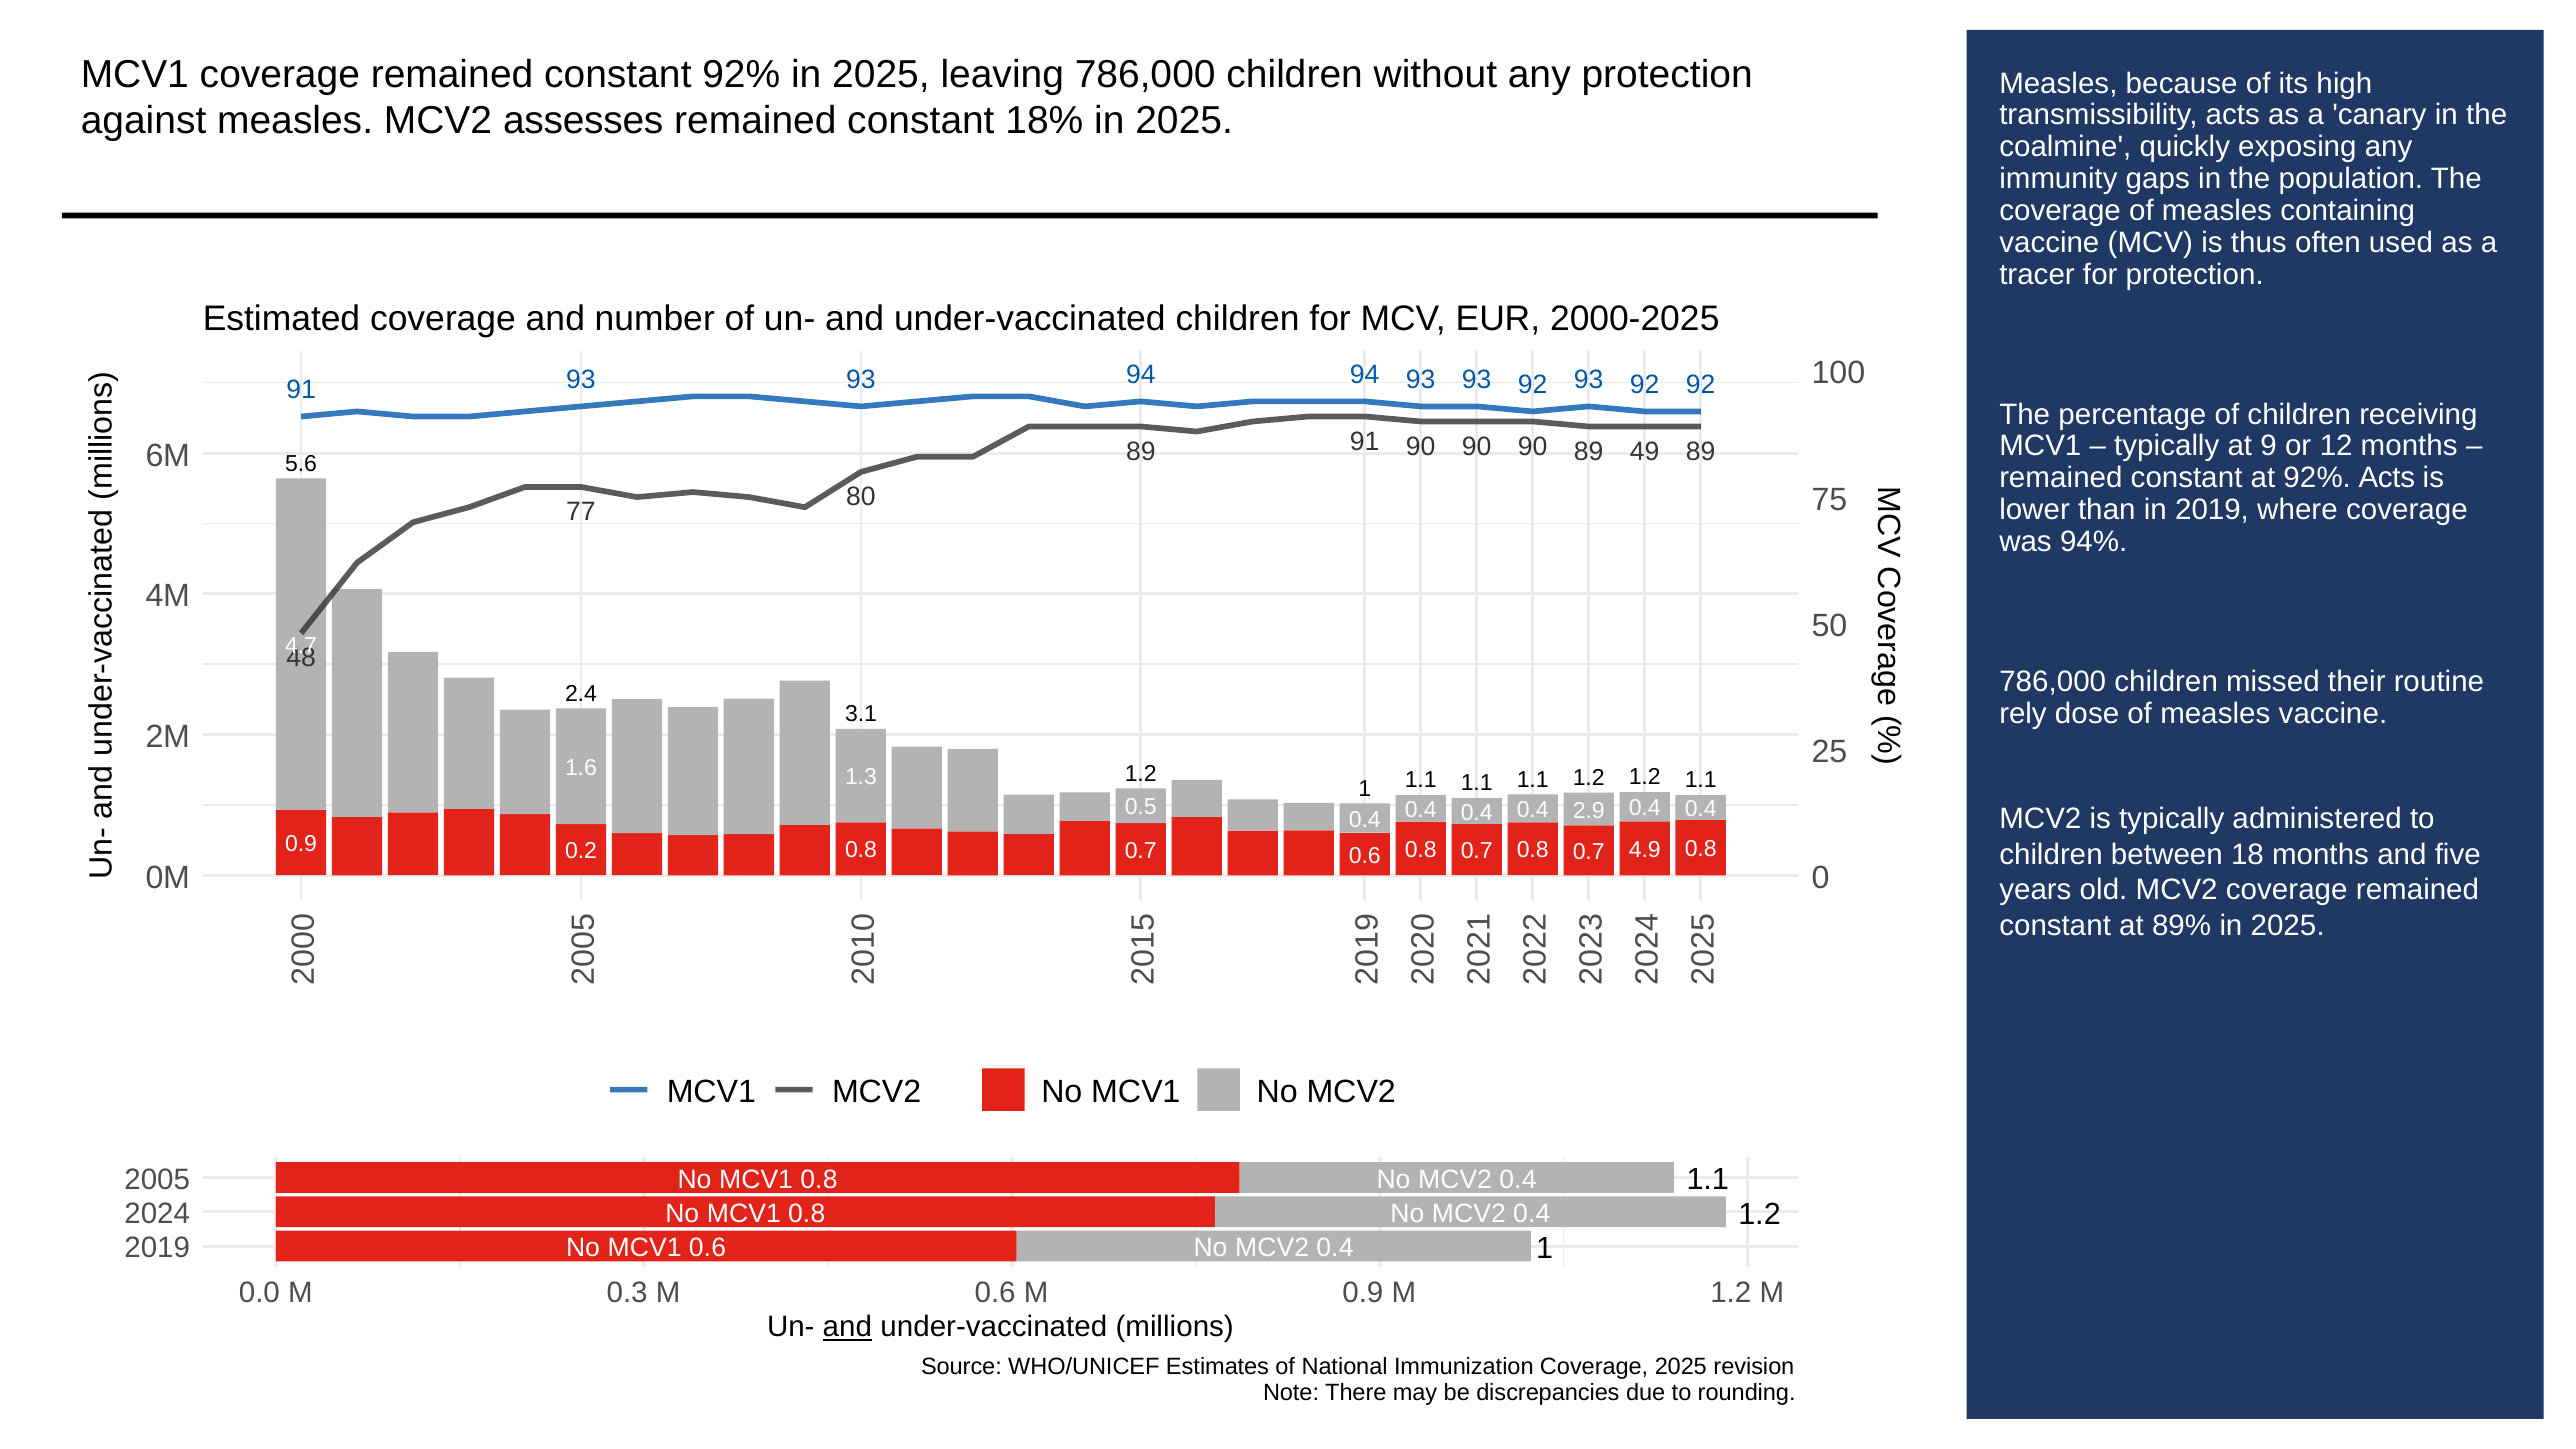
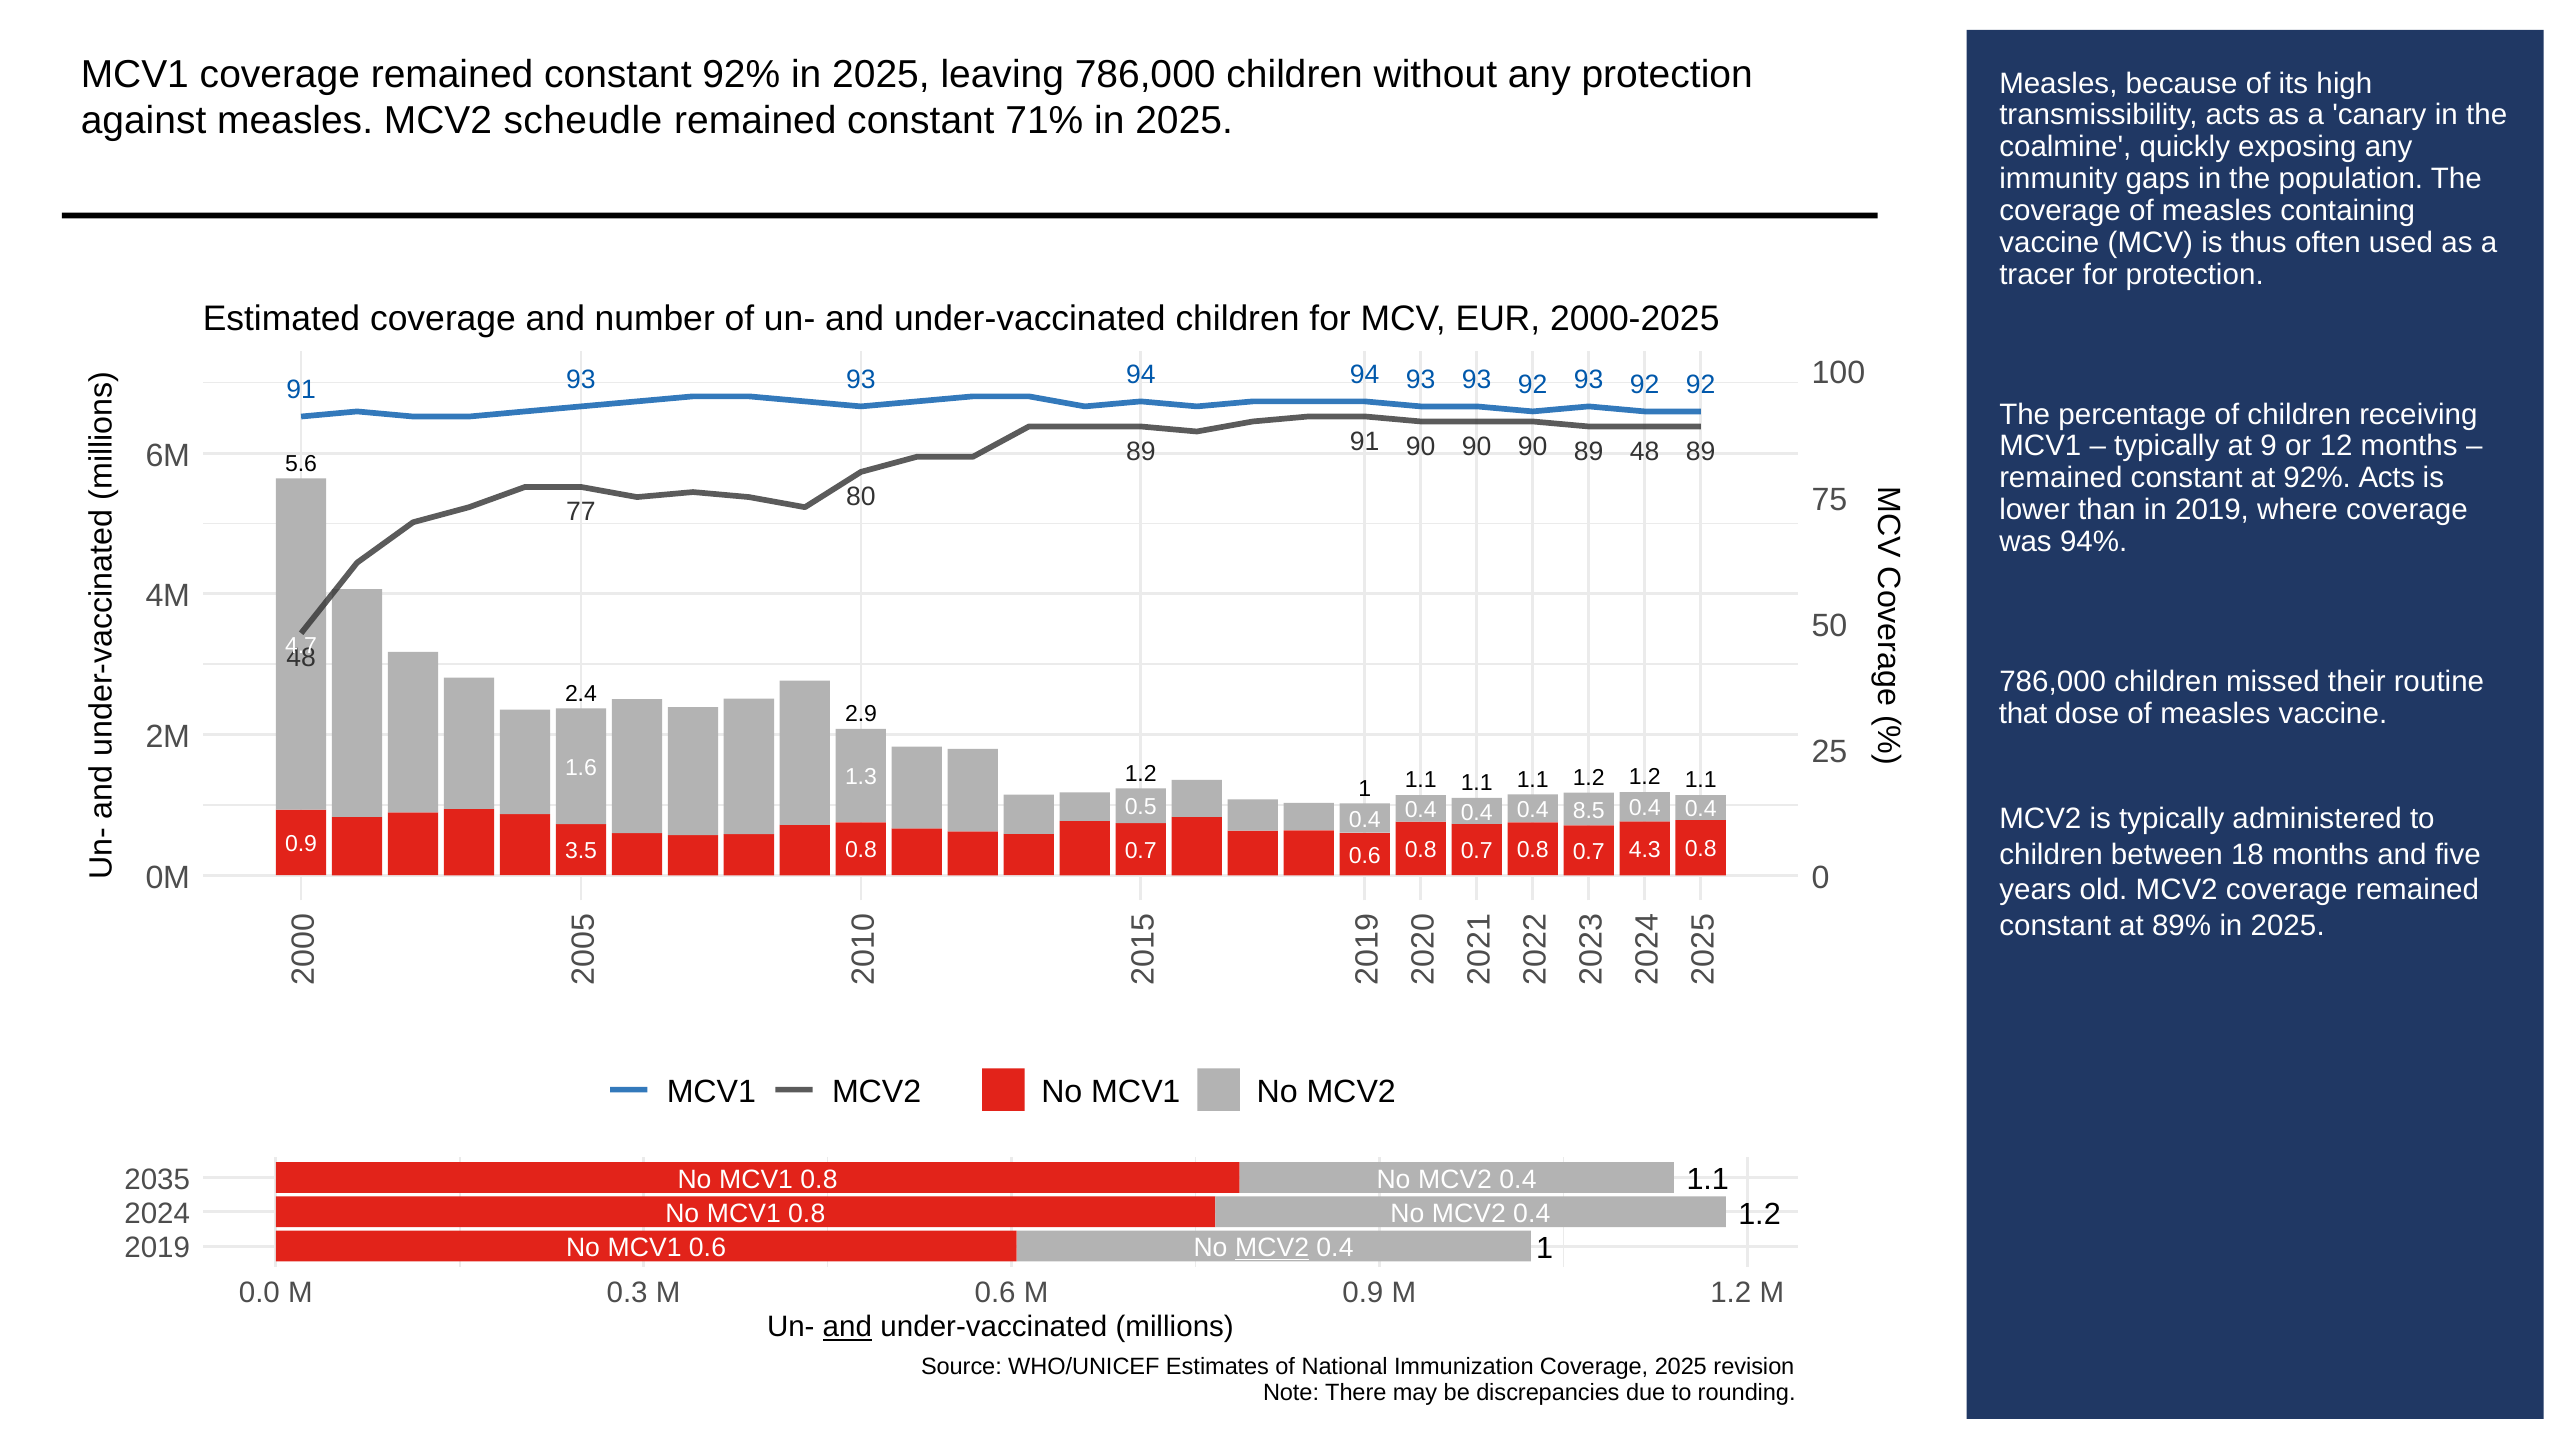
assesses: assesses -> scheudle (583, 121)
18%: 18% -> 71% (1044, 121)
89 49: 49 -> 48 (1645, 451)
rely: rely -> that (2023, 713)
3.1: 3.1 -> 2.9 (861, 714)
2.9: 2.9 -> 8.5 (1589, 811)
0.2: 0.2 -> 3.5 (581, 851)
4.9: 4.9 -> 4.3 (1645, 850)
2005: 2005 -> 2035 (157, 1179)
MCV2 underline: none -> present (1272, 1248)
